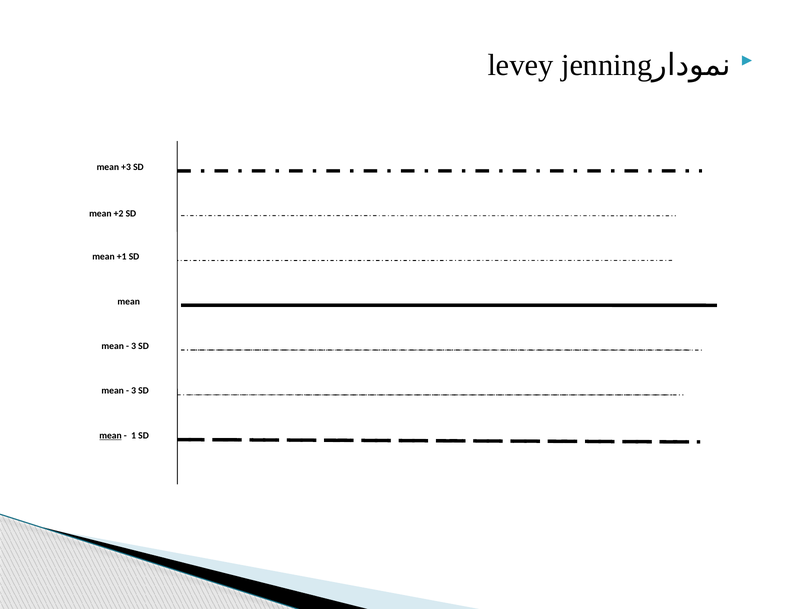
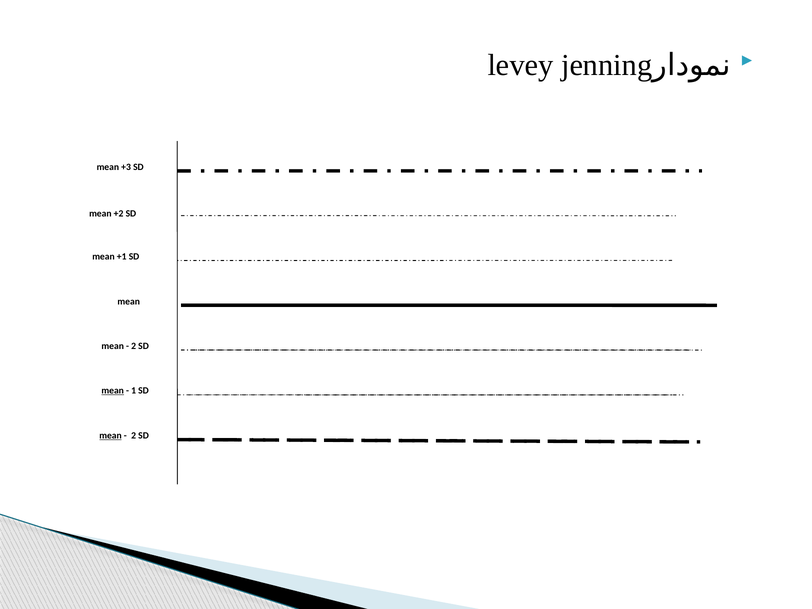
3: 3 -> 2 (134, 346)
mean underline: none -> present (113, 390)
3: 3 -> 1 (134, 390)
1: 1 -> 2 (134, 436)
